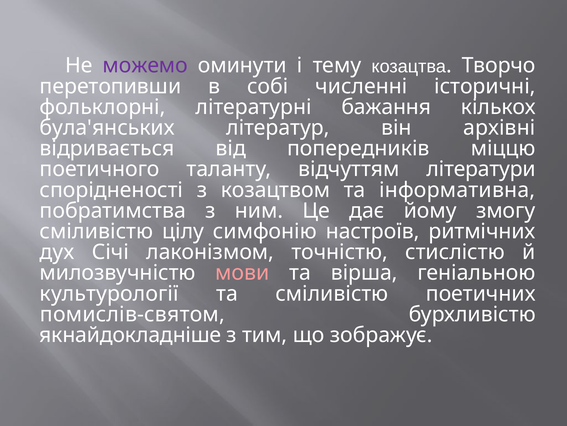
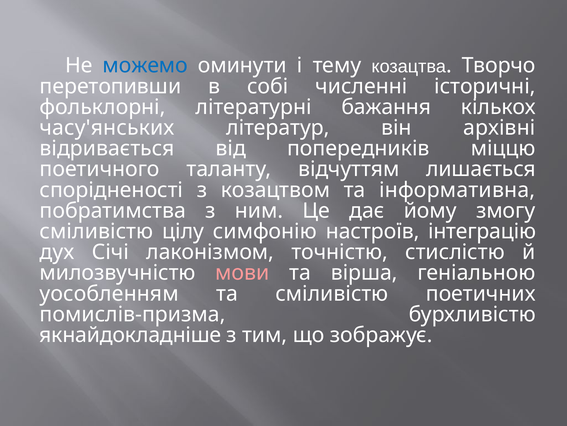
можемо colour: purple -> blue (145, 66)
була'янських: була'янських -> часу'янських (107, 128)
літератури: літератури -> лишається (481, 169)
ритмічних: ритмічних -> інтеграцію (482, 231)
культурології: культурології -> уособленням (109, 293)
помислів-святом: помислів-святом -> помислів-призма (133, 314)
